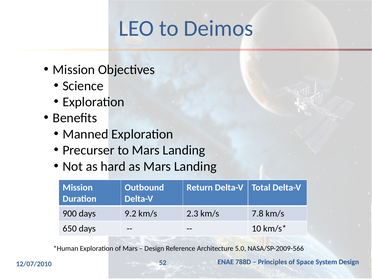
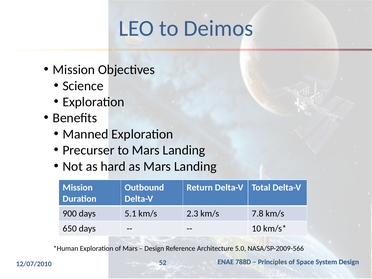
9.2: 9.2 -> 5.1 (130, 214)
